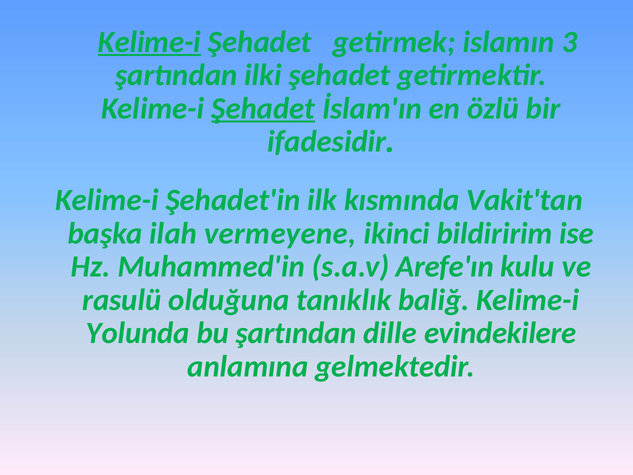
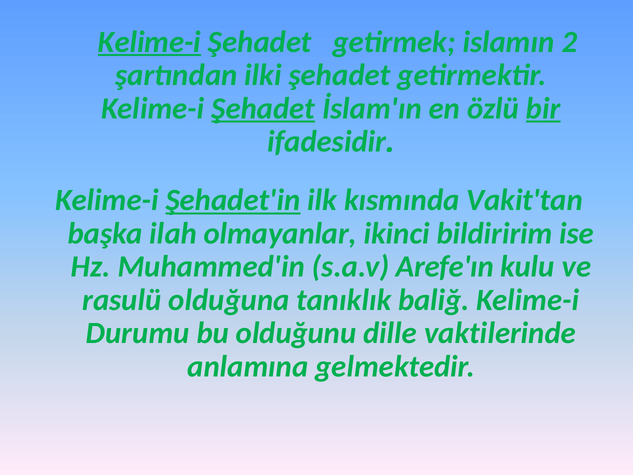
3: 3 -> 2 (569, 42)
bir underline: none -> present (543, 108)
Şehadet'in underline: none -> present (233, 200)
vermeyene: vermeyene -> olmayanlar (280, 233)
Yolunda: Yolunda -> Durumu (138, 333)
bu şartından: şartından -> olduğunu (296, 333)
evindekilere: evindekilere -> vaktilerinde (500, 333)
